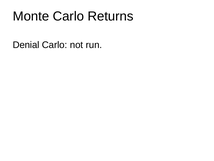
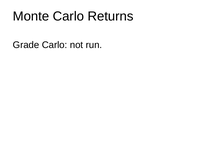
Denial: Denial -> Grade (26, 45)
